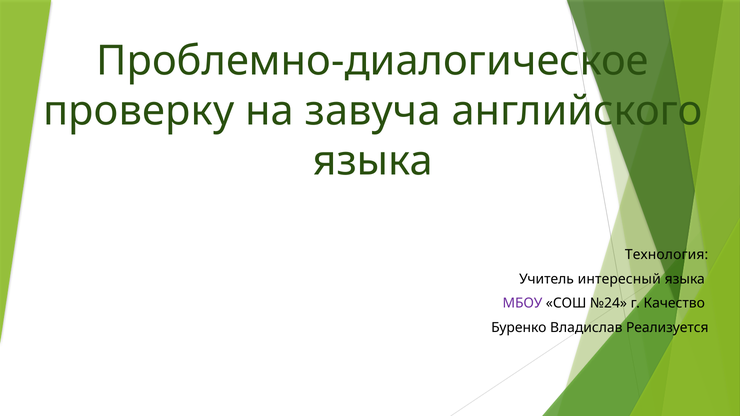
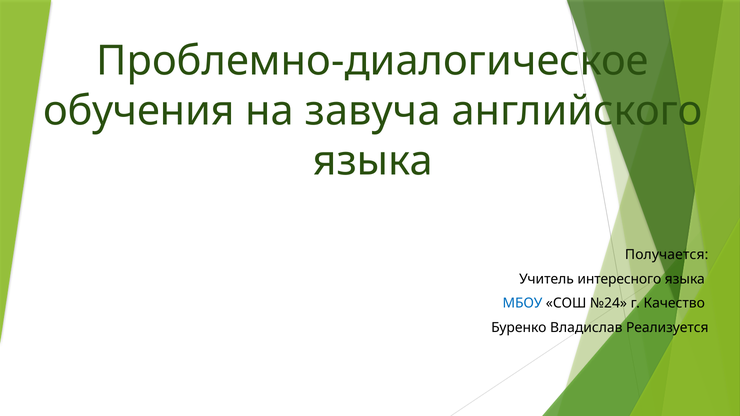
проверку: проверку -> обучения (139, 111)
Технология: Технология -> Получается (667, 255)
интересный: интересный -> интересного (619, 279)
МБОУ colour: purple -> blue (522, 304)
